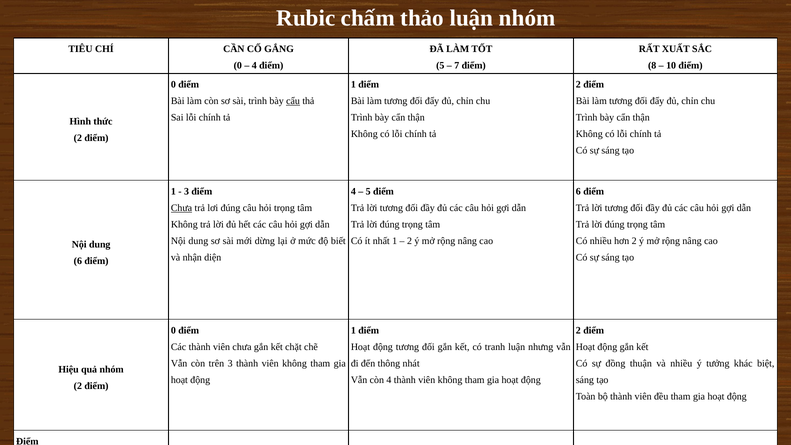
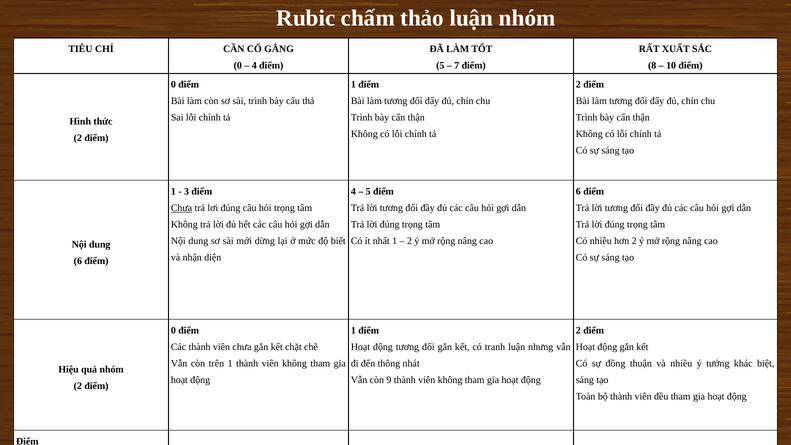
cẩu underline: present -> none (293, 101)
trên 3: 3 -> 1 (230, 363)
còn 4: 4 -> 9 (389, 380)
